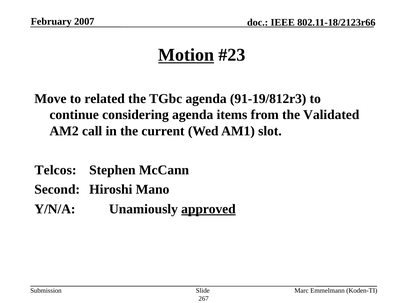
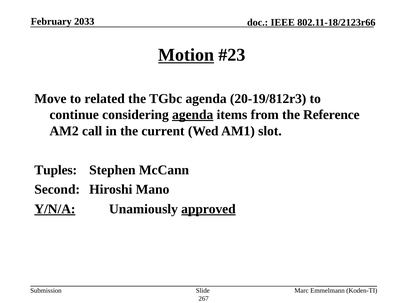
2007: 2007 -> 2033 (84, 21)
91-19/812r3: 91-19/812r3 -> 20-19/812r3 (268, 99)
agenda underline: none -> present (193, 115)
Validated: Validated -> Reference (331, 115)
Telcos: Telcos -> Tuples (56, 170)
Y/N/A underline: none -> present (55, 209)
